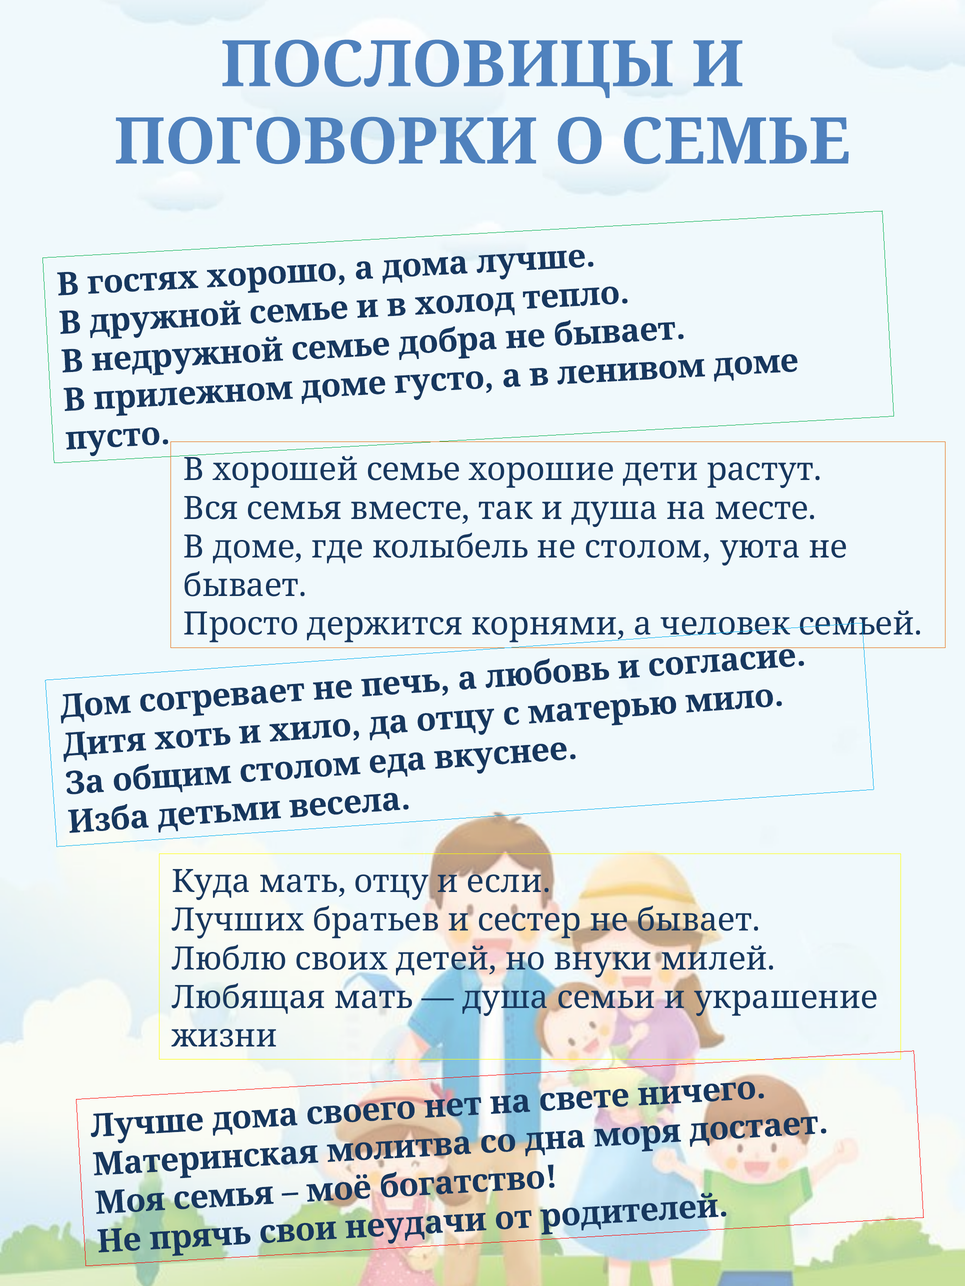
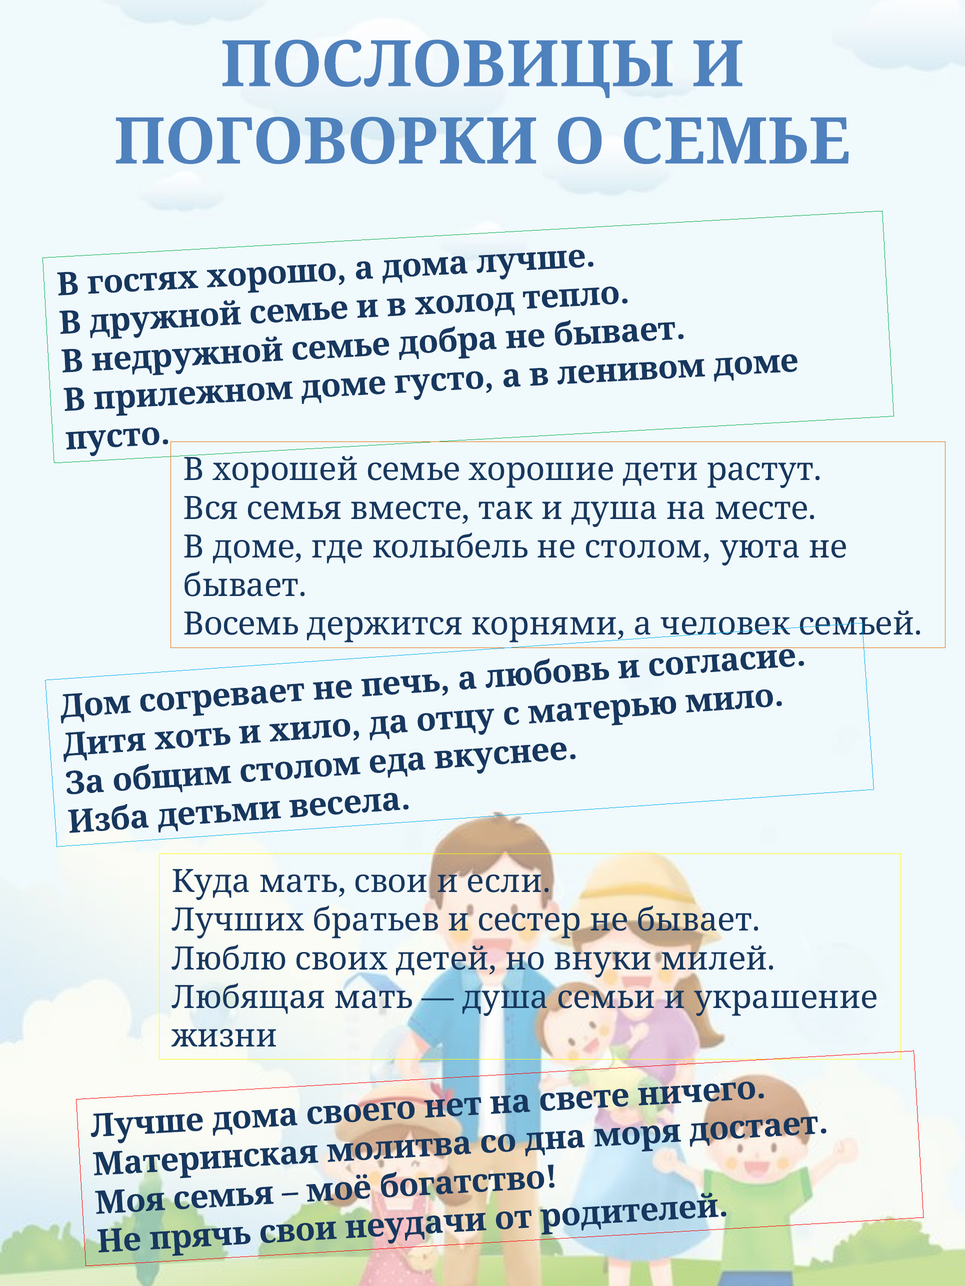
Просто: Просто -> Восемь (241, 625)
мать отцу: отцу -> свои (391, 882)
